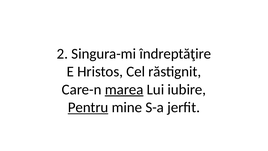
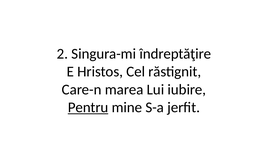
marea underline: present -> none (124, 89)
